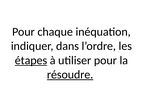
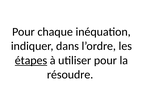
résoudre underline: present -> none (70, 75)
